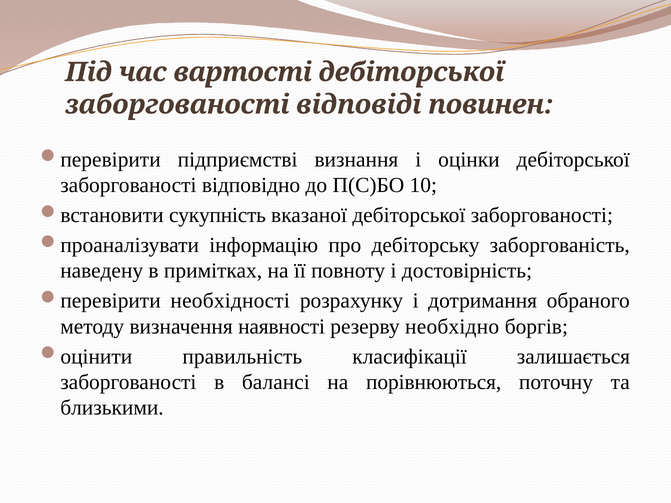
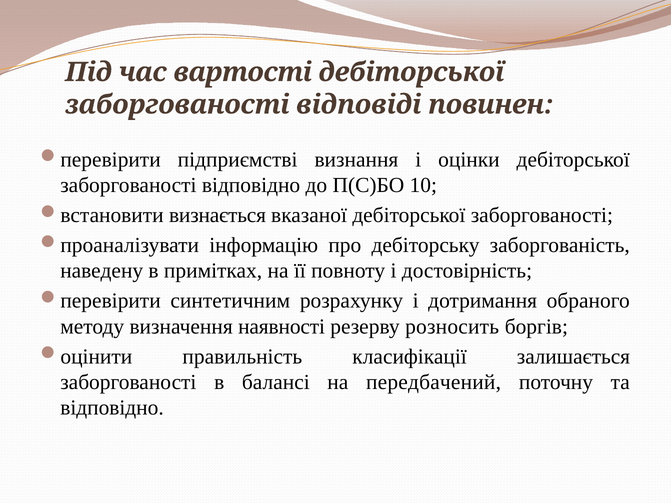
сукупність: сукупність -> визнається (218, 215)
необхідності: необхідності -> синтетичним (230, 301)
необхідно: необхідно -> розносить (452, 327)
порівнюються: порівнюються -> передбачений (434, 382)
близькими: близькими -> відповідно (112, 408)
